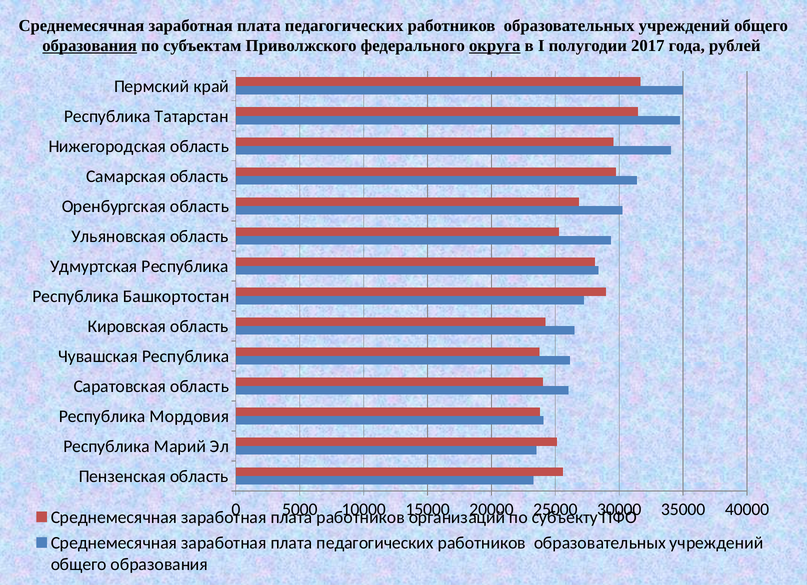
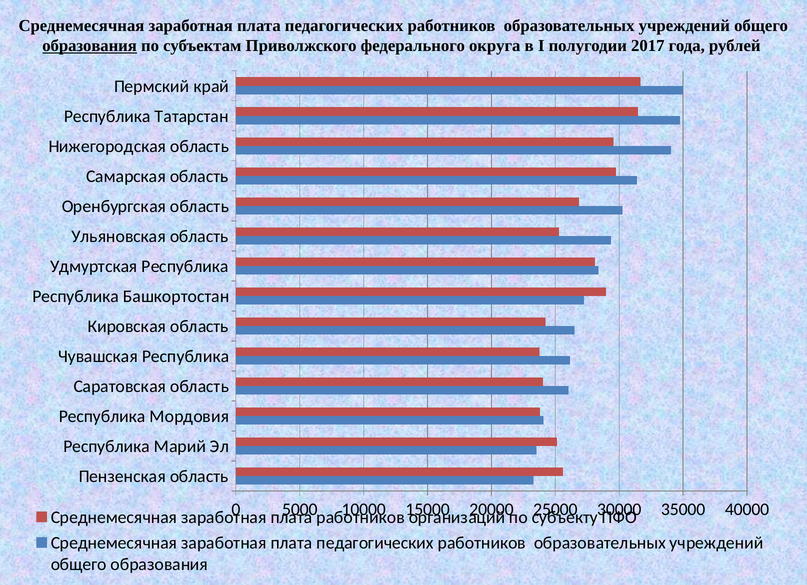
округа underline: present -> none (495, 46)
